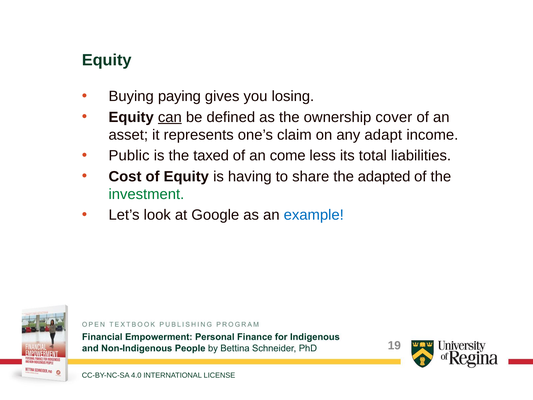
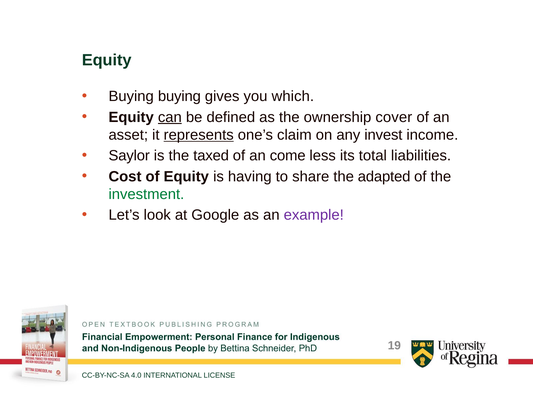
Buying paying: paying -> buying (179, 96)
losing: losing -> which (293, 96)
represents underline: none -> present (199, 135)
adapt: adapt -> invest (383, 135)
Public: Public -> Saylor (129, 156)
example colour: blue -> purple (314, 215)
